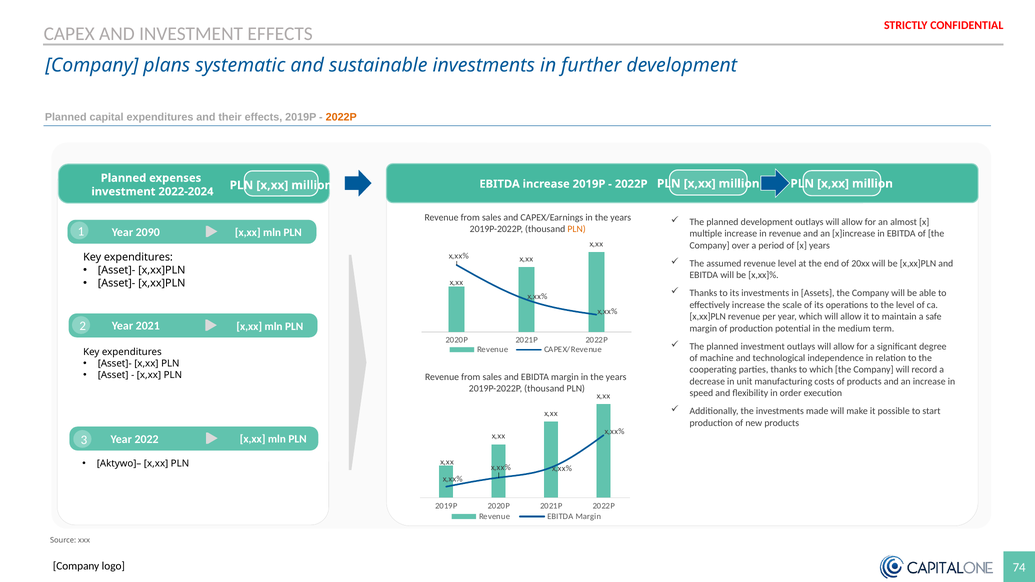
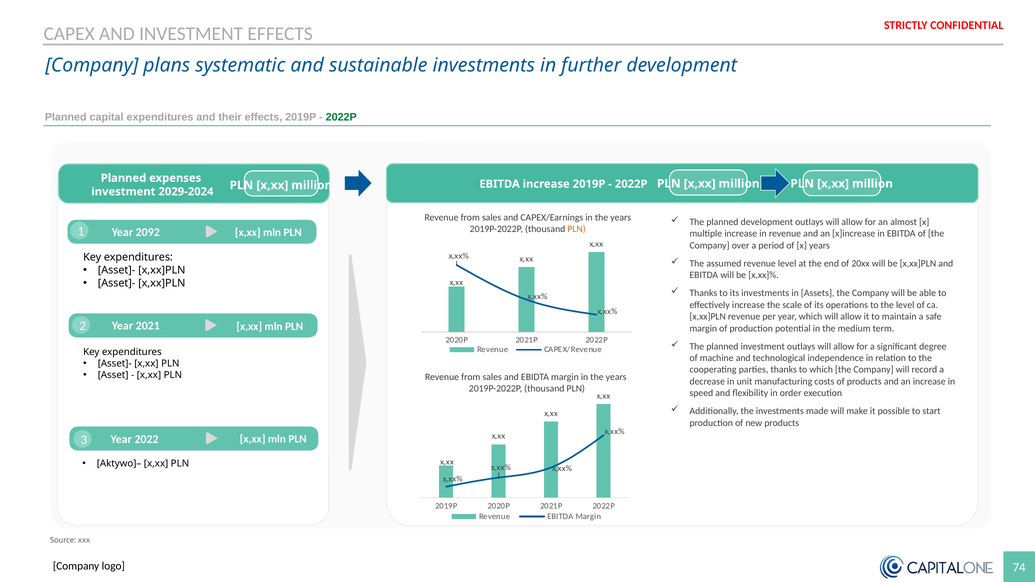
2022P colour: orange -> green (341, 117)
2022-2024: 2022-2024 -> 2029-2024 (186, 192)
2090: 2090 -> 2092 (148, 232)
